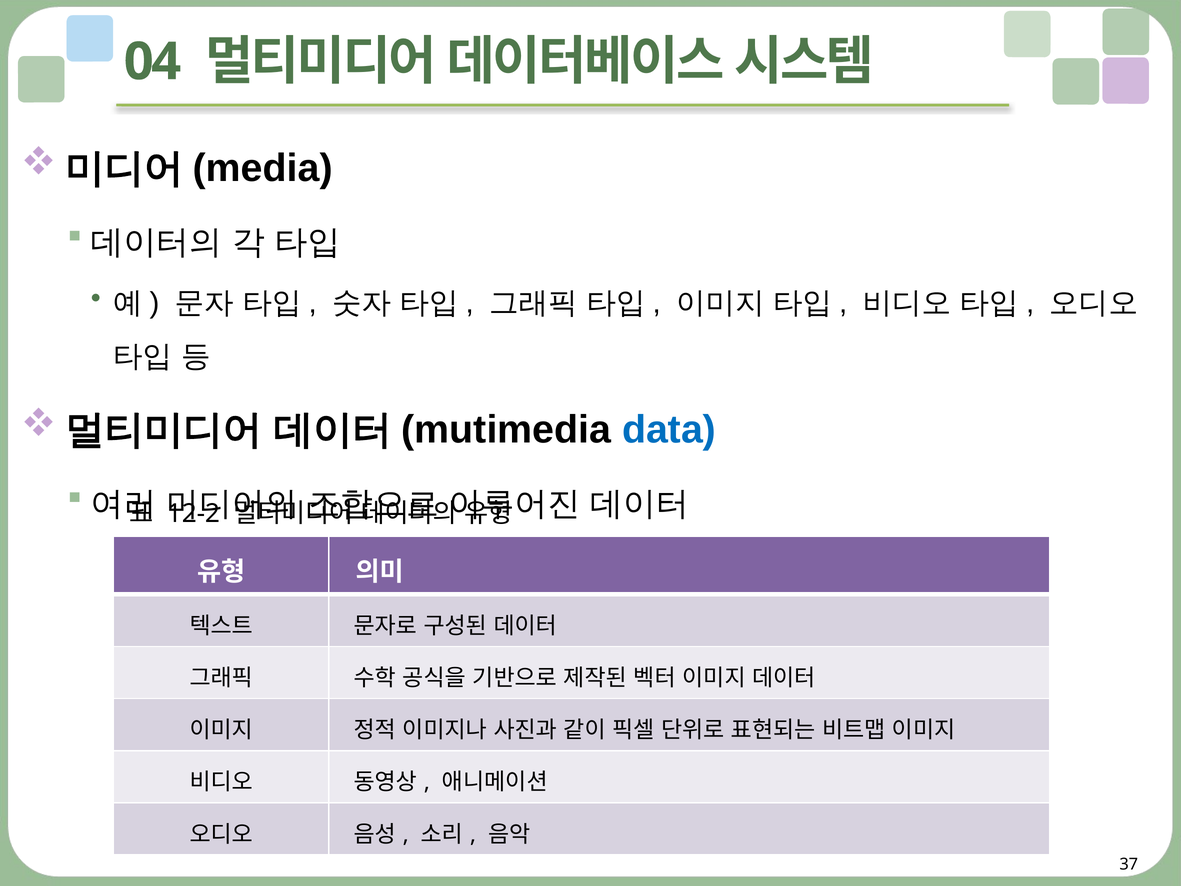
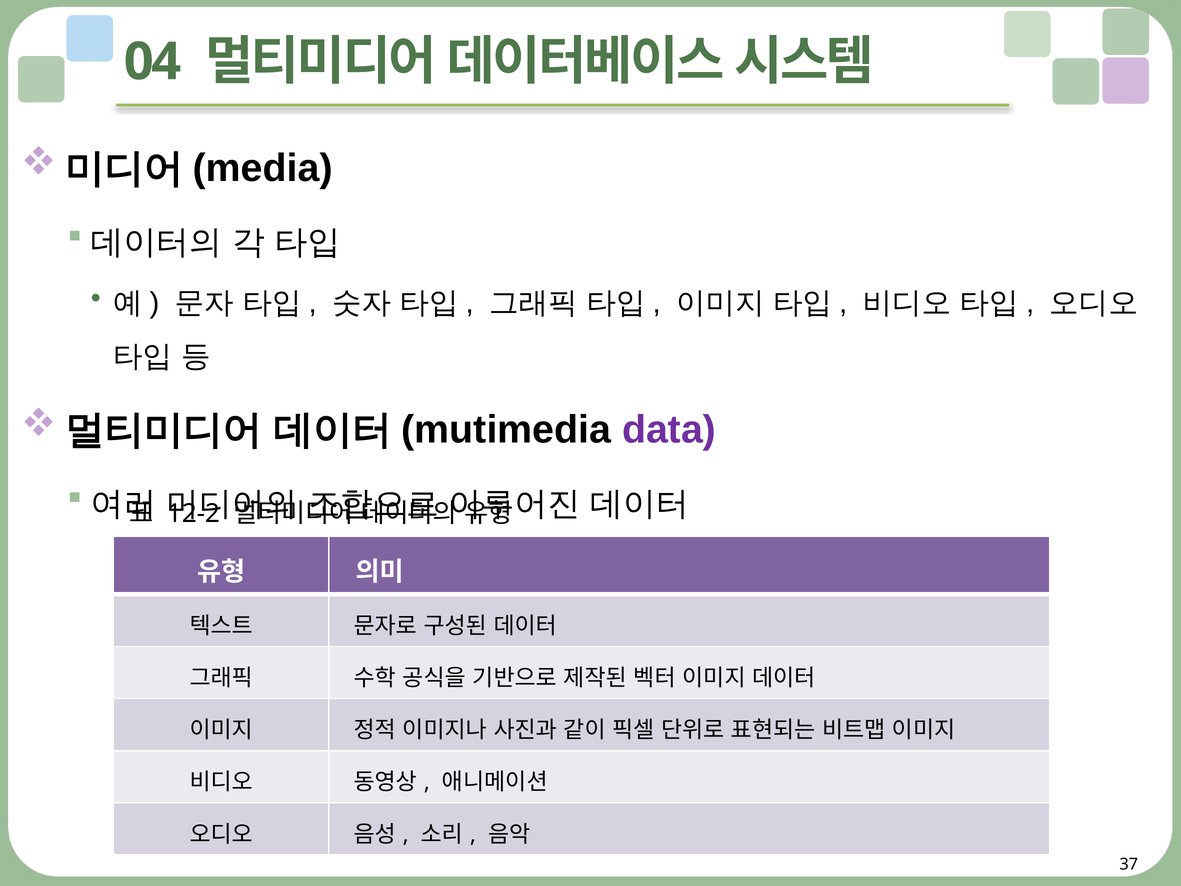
data colour: blue -> purple (669, 430)
